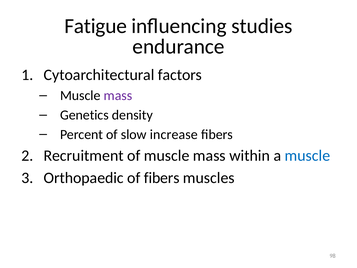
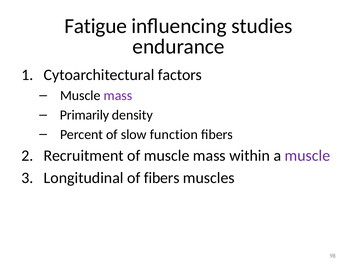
Genetics: Genetics -> Primarily (84, 115)
increase: increase -> function (174, 134)
muscle colour: blue -> purple (307, 155)
Orthopaedic: Orthopaedic -> Longitudinal (84, 178)
